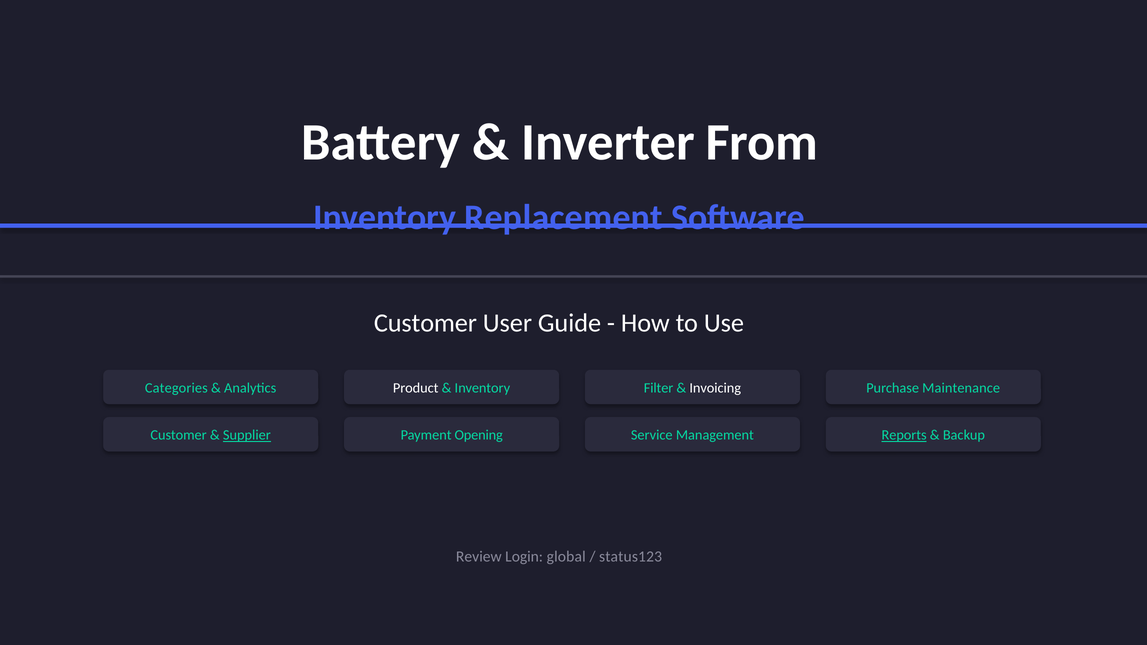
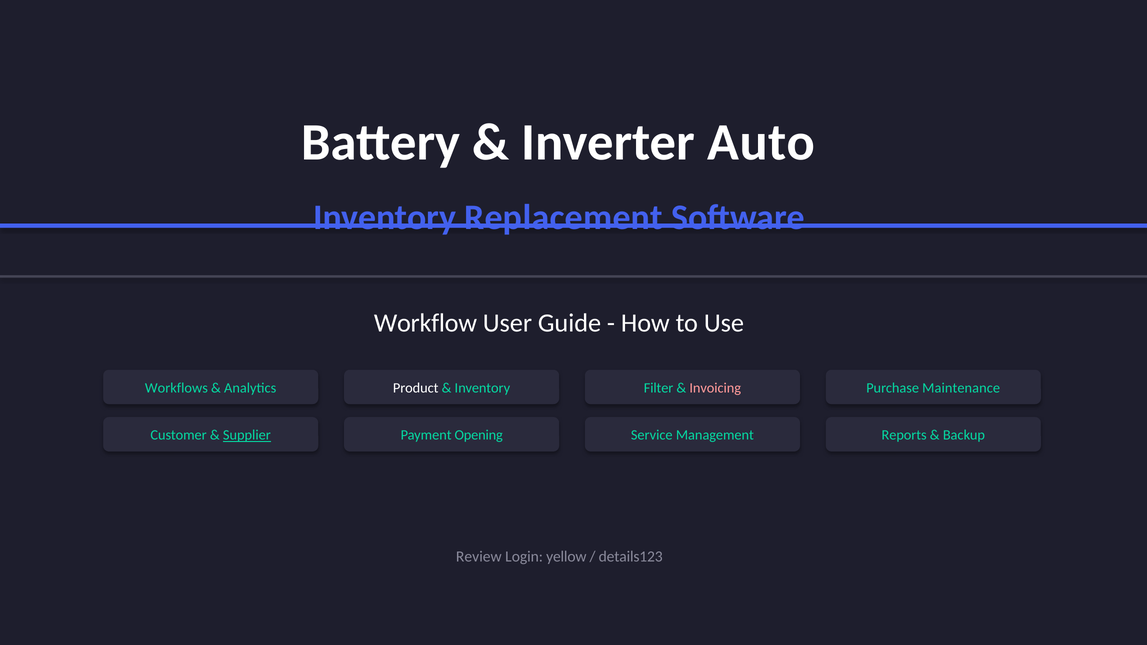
From: From -> Auto (761, 143)
Customer: Customer -> Workflow (425, 323)
Categories: Categories -> Workflows (176, 388)
Invoicing colour: white -> pink (715, 388)
Reports underline: present -> none (904, 435)
global: global -> yellow (566, 557)
status123: status123 -> details123 (631, 557)
